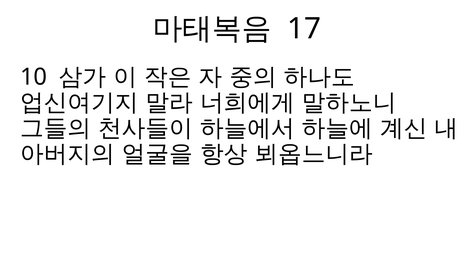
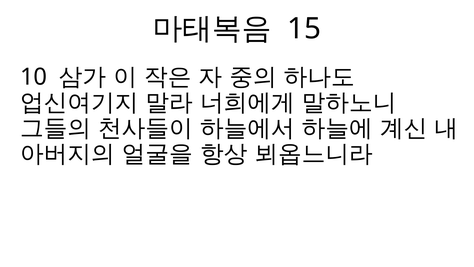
17: 17 -> 15 (304, 29)
